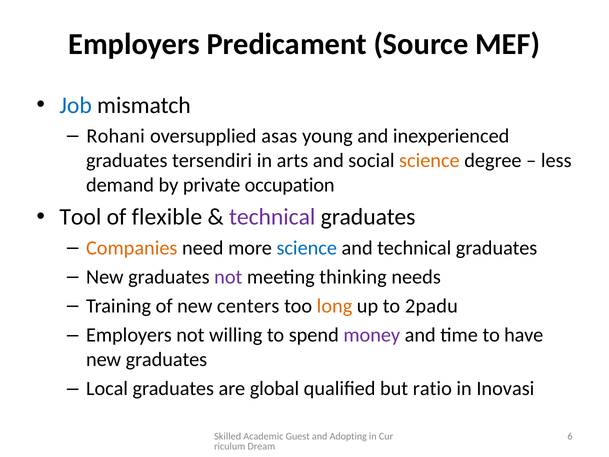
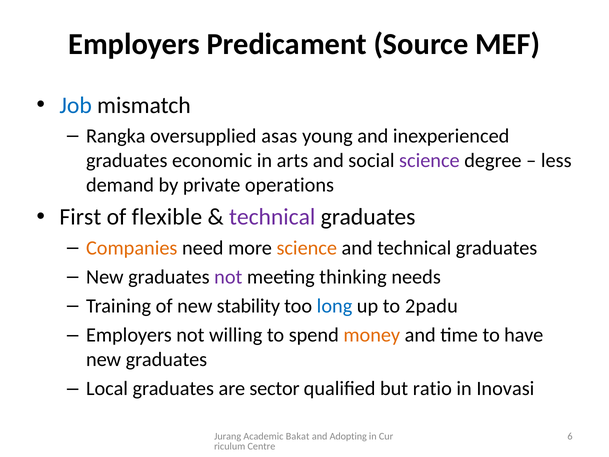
Rohani: Rohani -> Rangka (116, 136)
tersendiri: tersendiri -> economic (212, 160)
science colour: orange -> purple (429, 160)
occupation: occupation -> operations (290, 185)
Tool: Tool -> First (80, 217)
science colour: blue -> orange (307, 248)
centers: centers -> stability (248, 306)
long colour: orange -> blue (335, 306)
money colour: purple -> orange (372, 335)
global: global -> sector (275, 389)
Skilled: Skilled -> Jurang (228, 436)
Guest: Guest -> Bakat (298, 436)
Dream: Dream -> Centre (261, 446)
